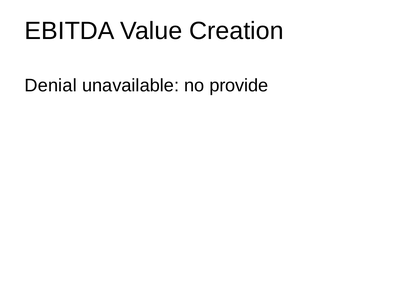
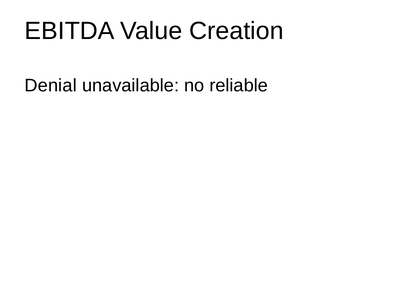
provide: provide -> reliable (239, 86)
